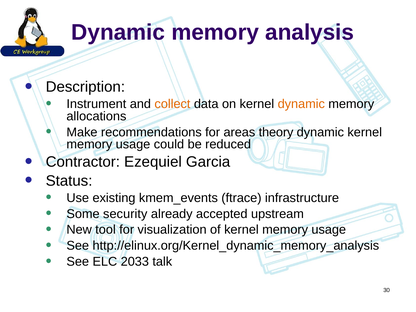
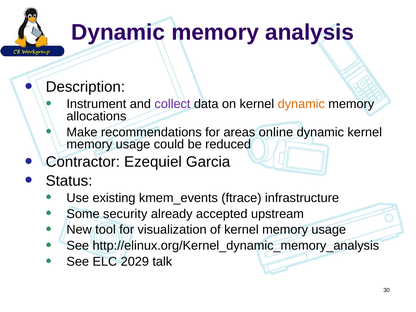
collect colour: orange -> purple (172, 104)
theory: theory -> online (276, 132)
2033: 2033 -> 2029 (135, 262)
